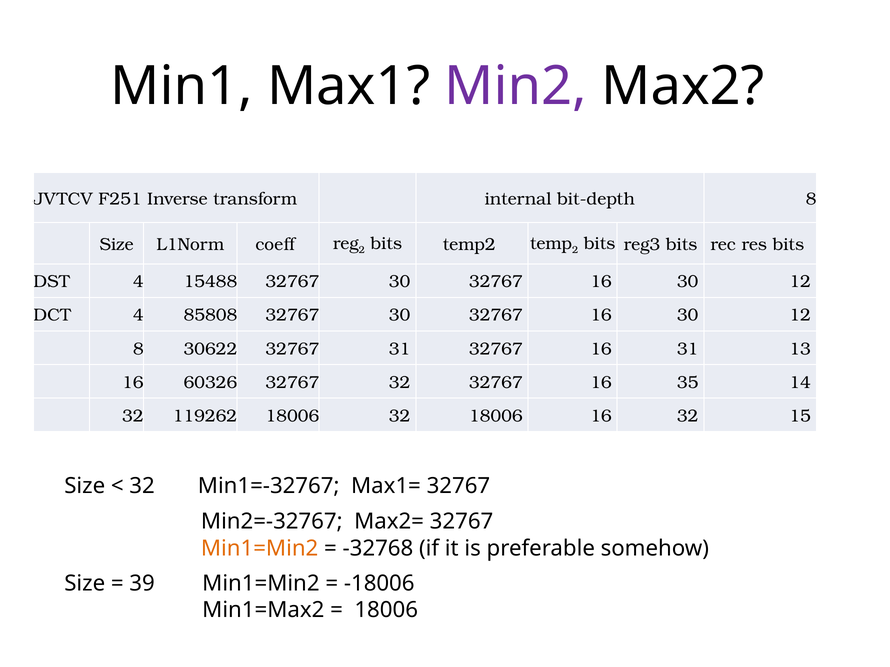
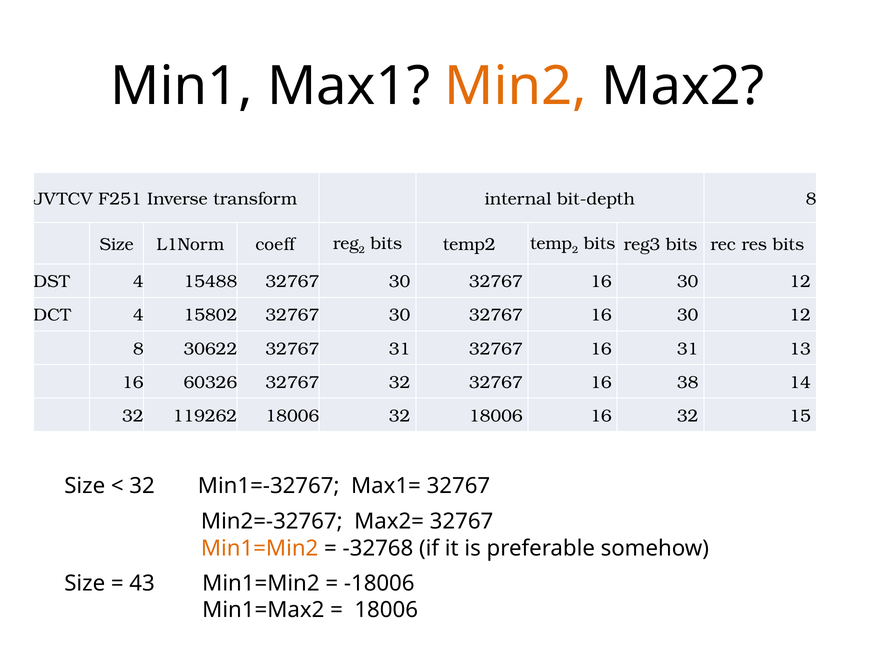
Min2 colour: purple -> orange (516, 86)
85808: 85808 -> 15802 (210, 316)
35: 35 -> 38 (688, 383)
39: 39 -> 43 (142, 584)
